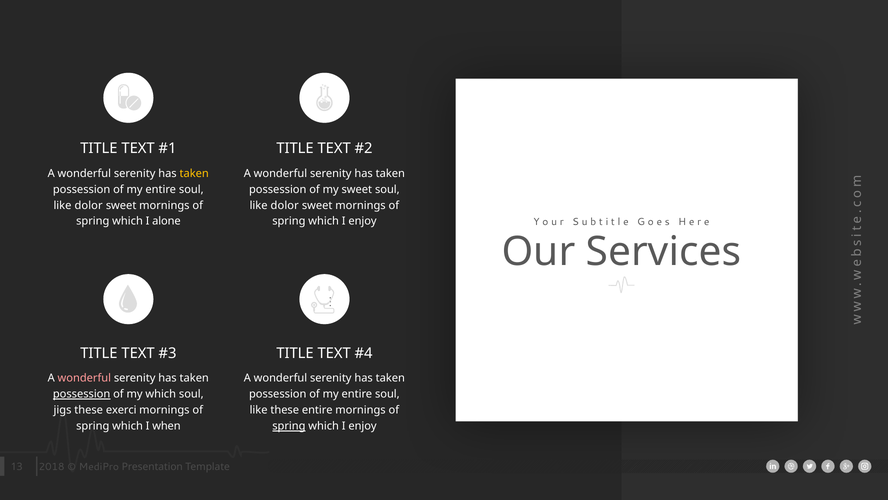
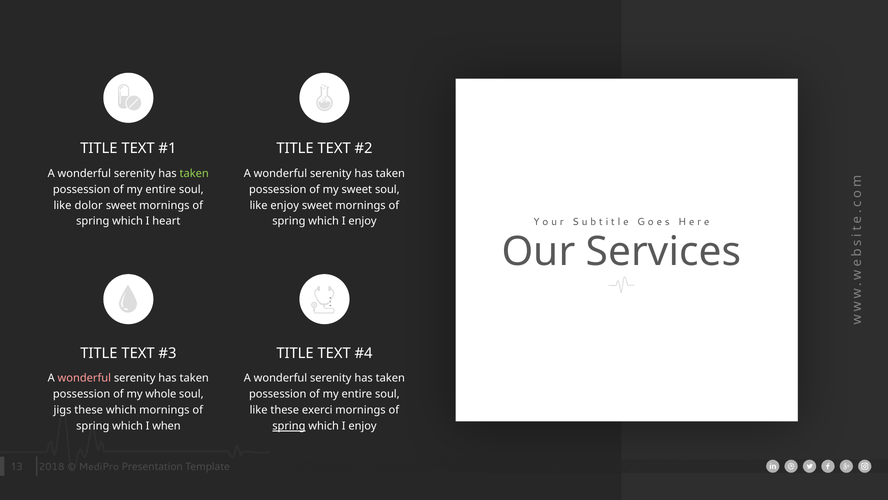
taken colour: yellow -> light green (194, 173)
dolor: dolor -> enjoy (285, 205)
alone: alone -> heart (166, 221)
possession underline: present -> none (82, 394)
my which: which -> whole (161, 394)
these exerci: exerci -> which (121, 410)
these entire: entire -> exerci (317, 410)
